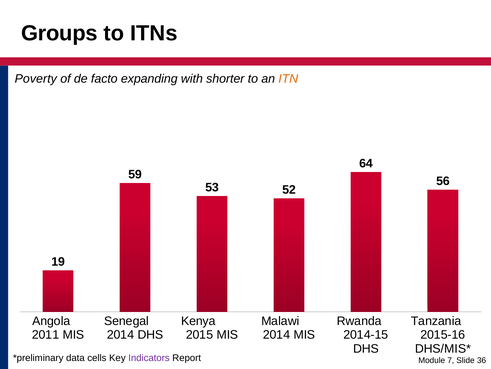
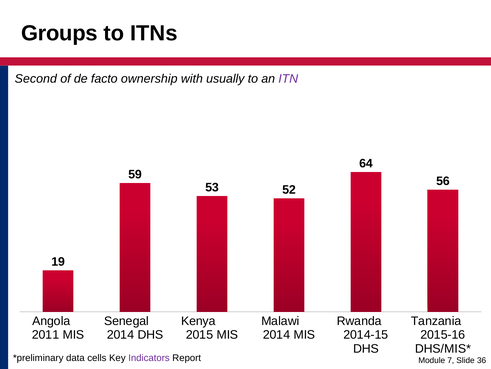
Poverty: Poverty -> Second (36, 79)
expanding: expanding -> ownership (149, 79)
shorter: shorter -> usually (225, 79)
ITN colour: orange -> purple (288, 79)
